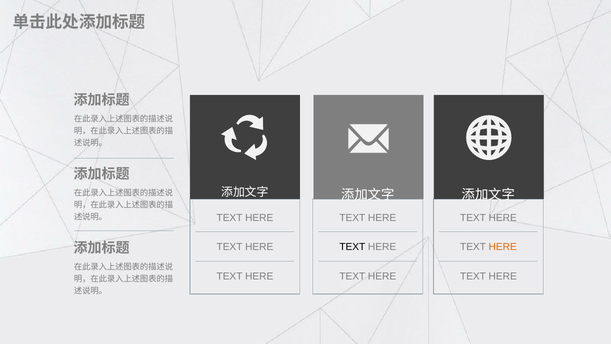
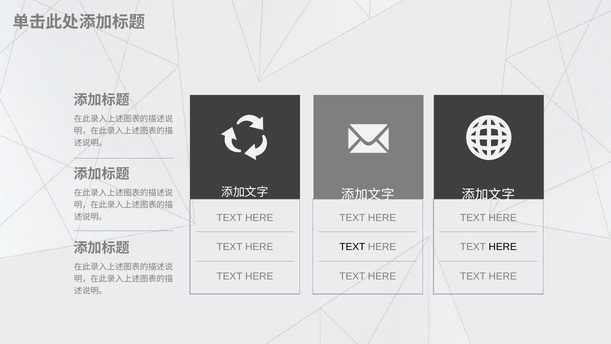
HERE colour: orange -> black (503, 247)
